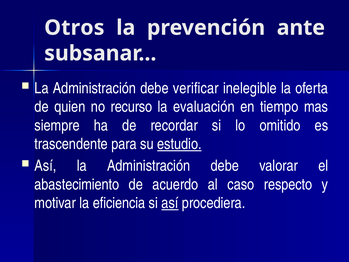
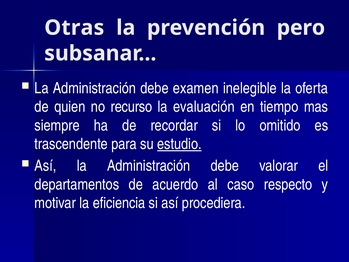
Otros: Otros -> Otras (74, 28)
ante: ante -> pero (301, 28)
verificar: verificar -> examen (196, 88)
abastecimiento: abastecimiento -> departamentos (77, 184)
así underline: present -> none (170, 203)
